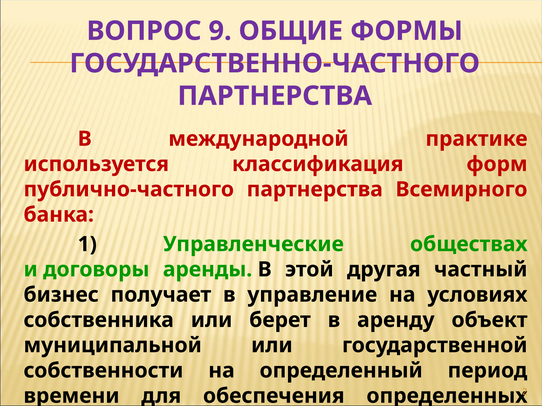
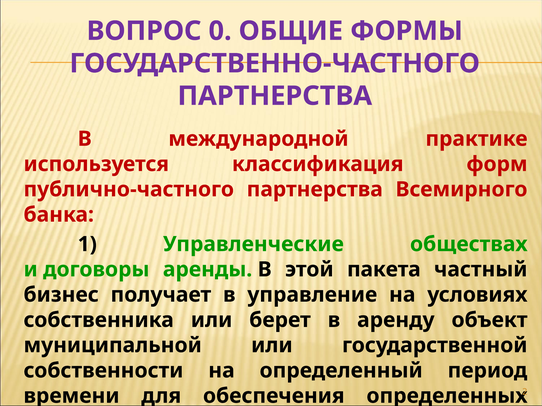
9: 9 -> 0 (220, 31)
другая: другая -> пакета (384, 270)
